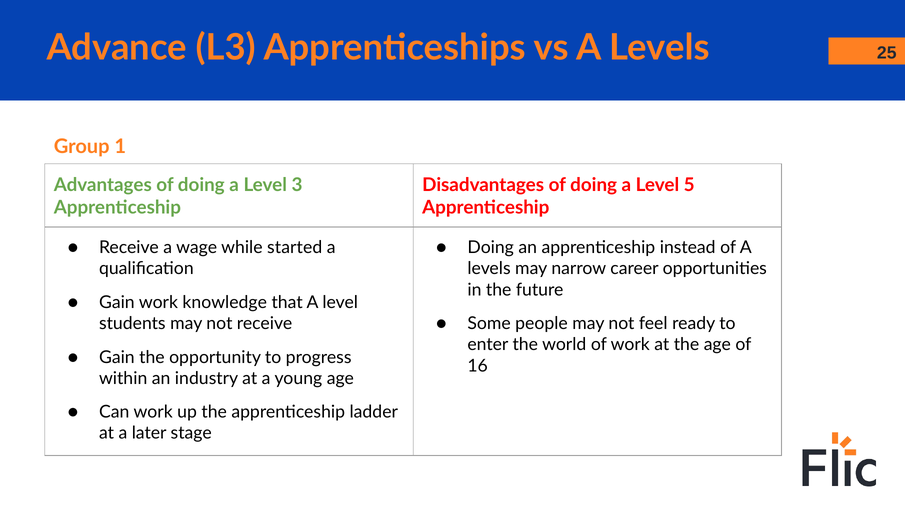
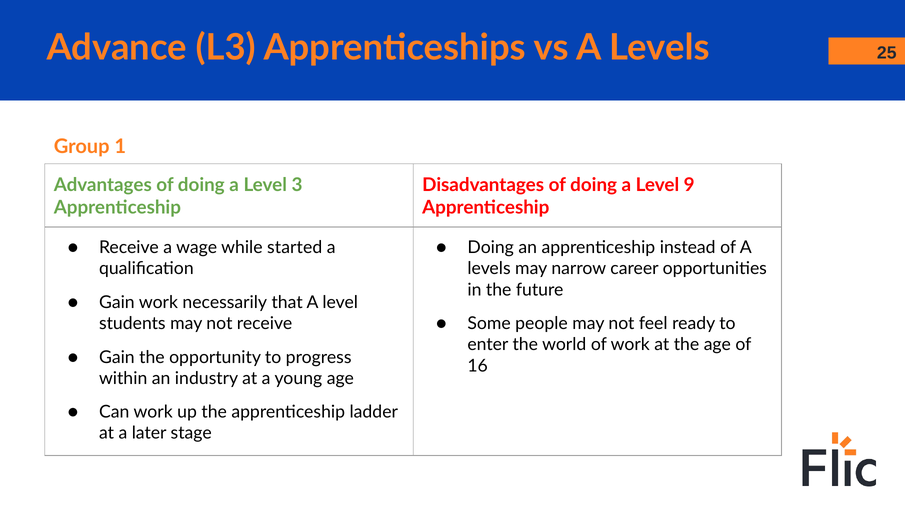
5: 5 -> 9 (689, 185)
knowledge: knowledge -> necessarily (225, 302)
